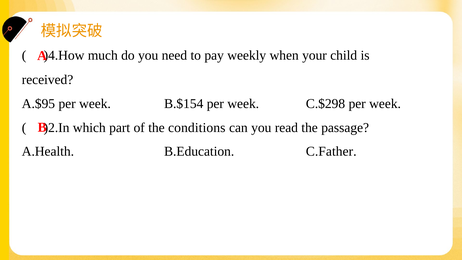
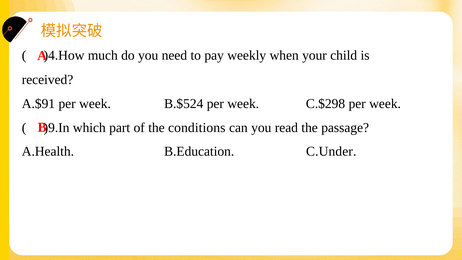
A.$95: A.$95 -> A.$91 (38, 104)
B.$154: B.$154 -> B.$524 (184, 104)
)2.In: )2.In -> )9.In (57, 128)
C.Father: C.Father -> C.Under (331, 151)
